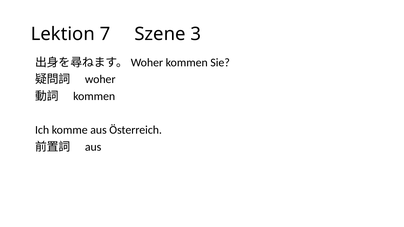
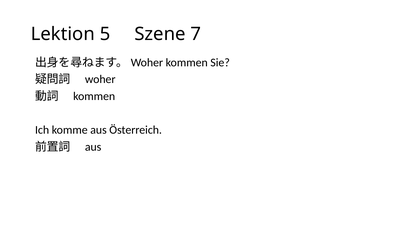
7: 7 -> 5 (105, 34)
3: 3 -> 7 (196, 34)
